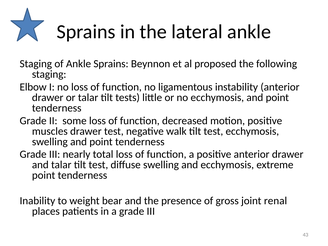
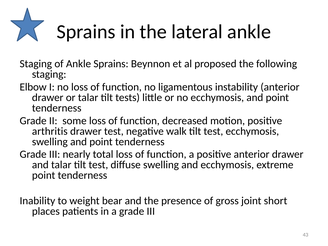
muscles: muscles -> arthritis (50, 131)
renal: renal -> short (276, 201)
